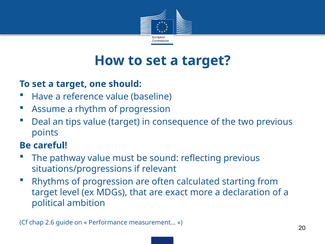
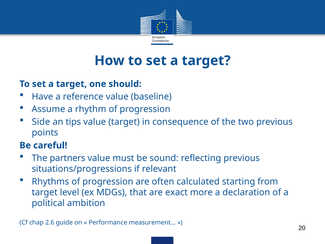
Deal: Deal -> Side (41, 122)
pathway: pathway -> partners (67, 158)
